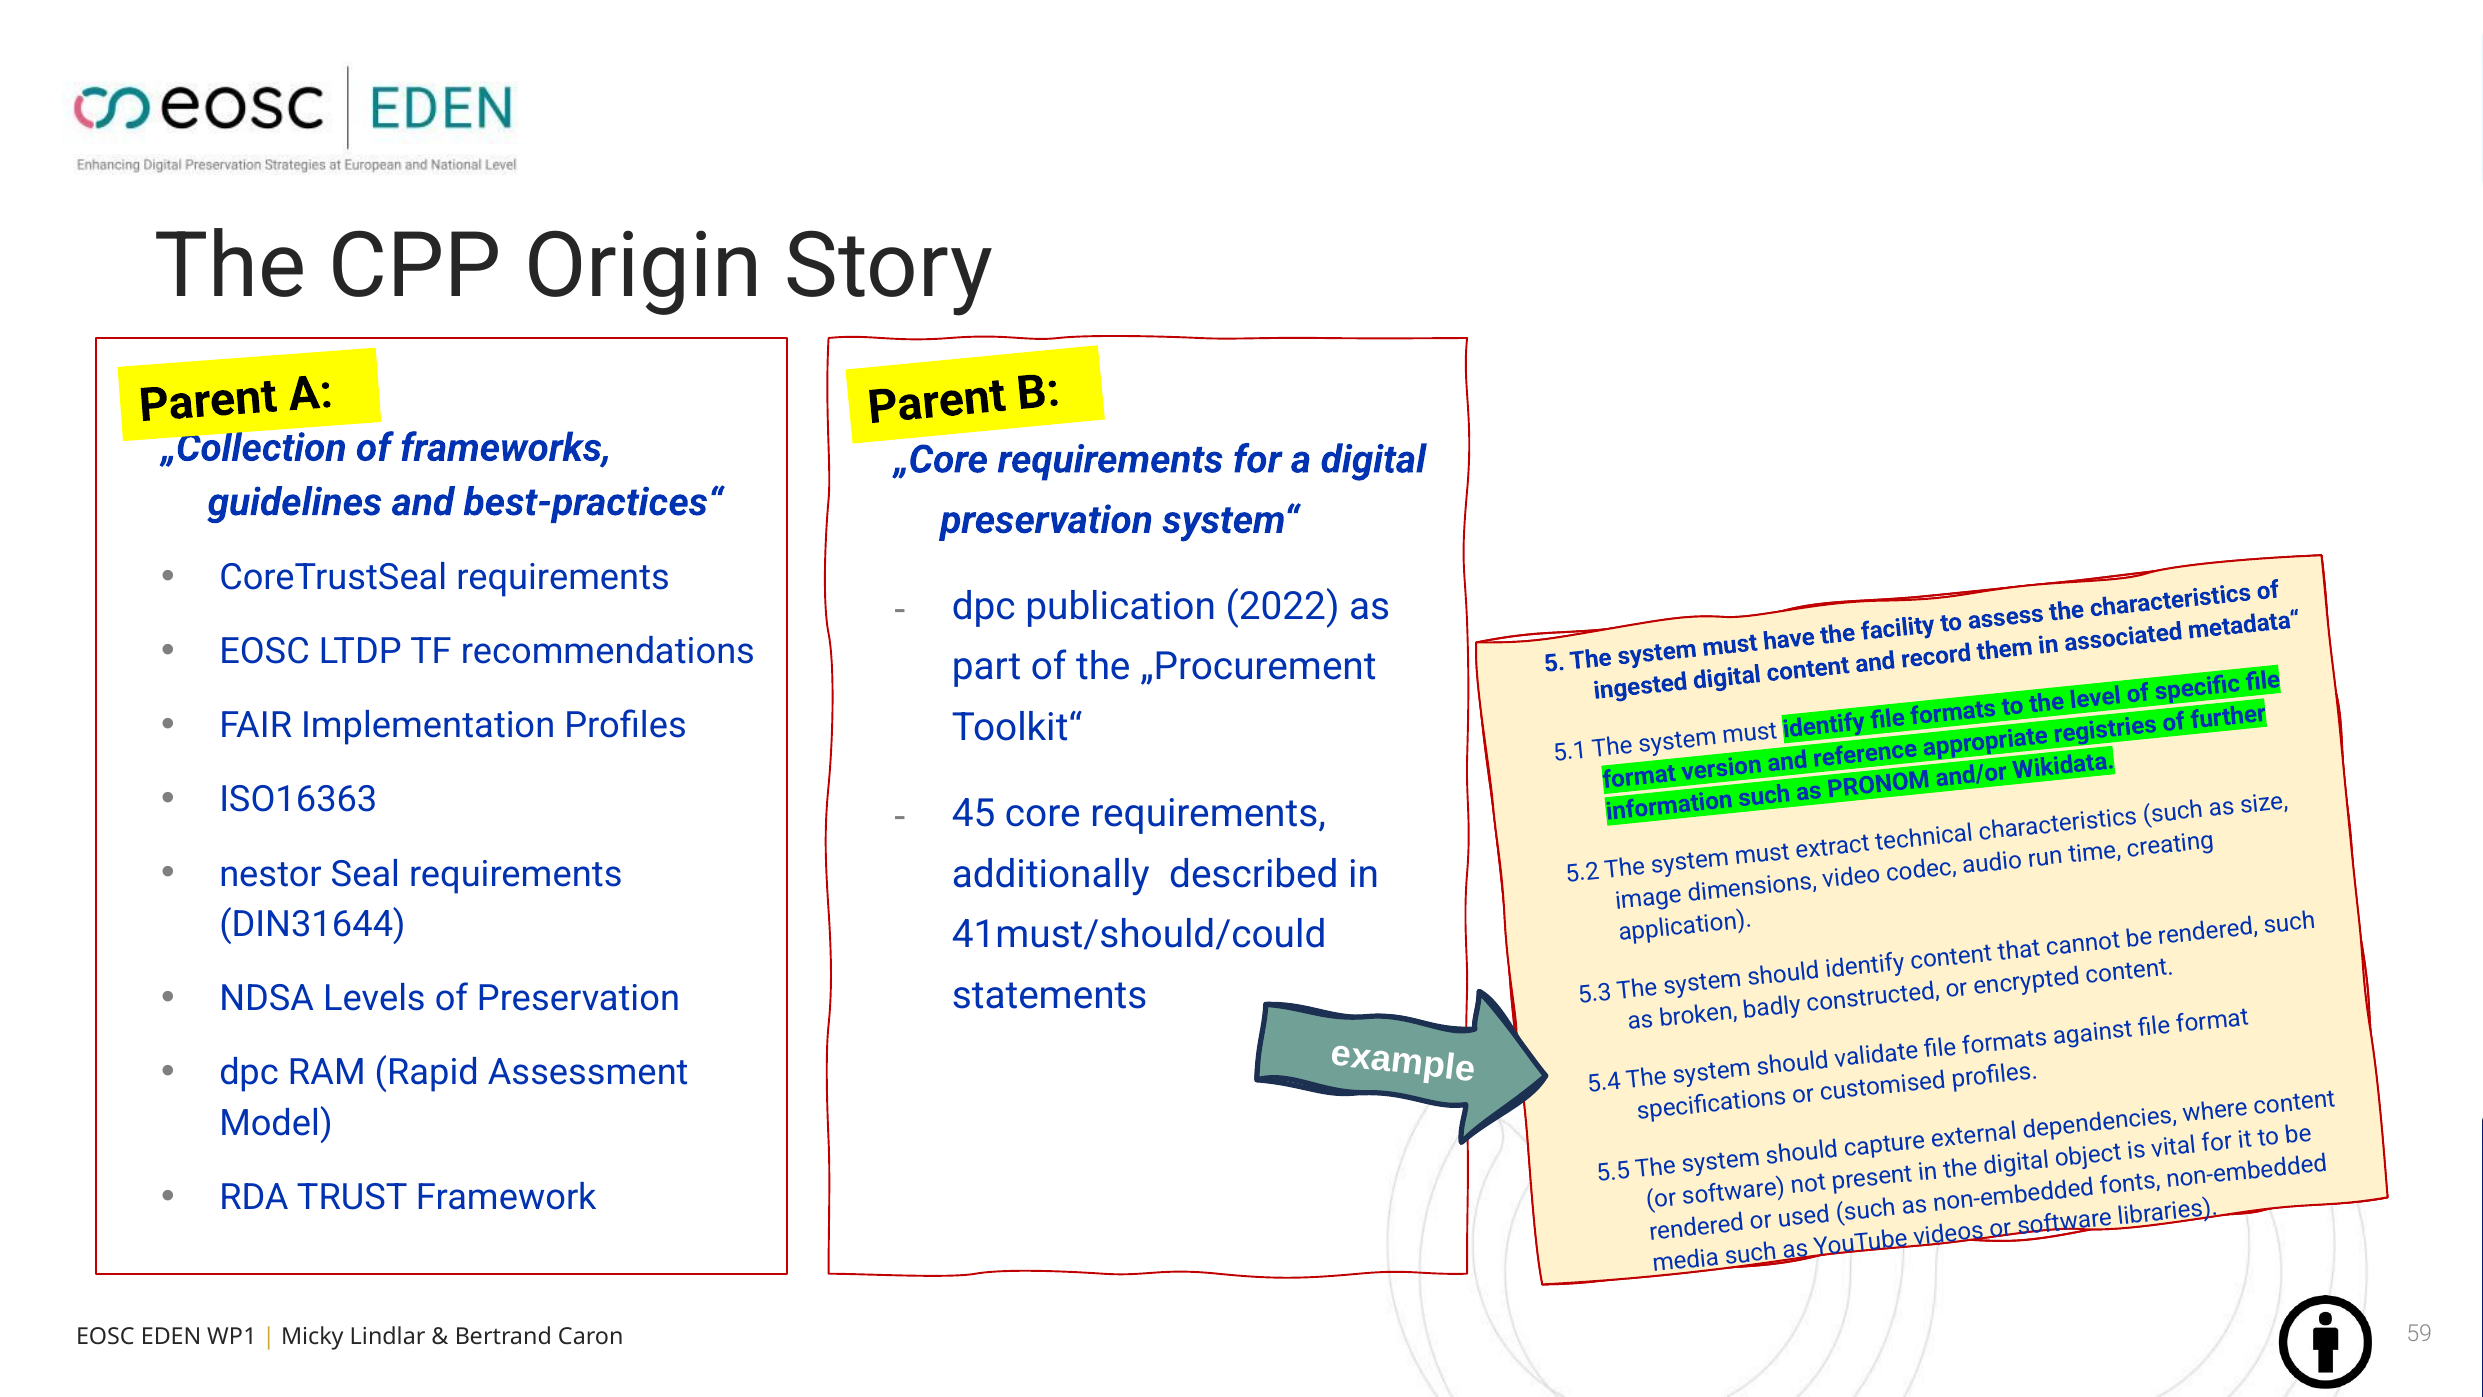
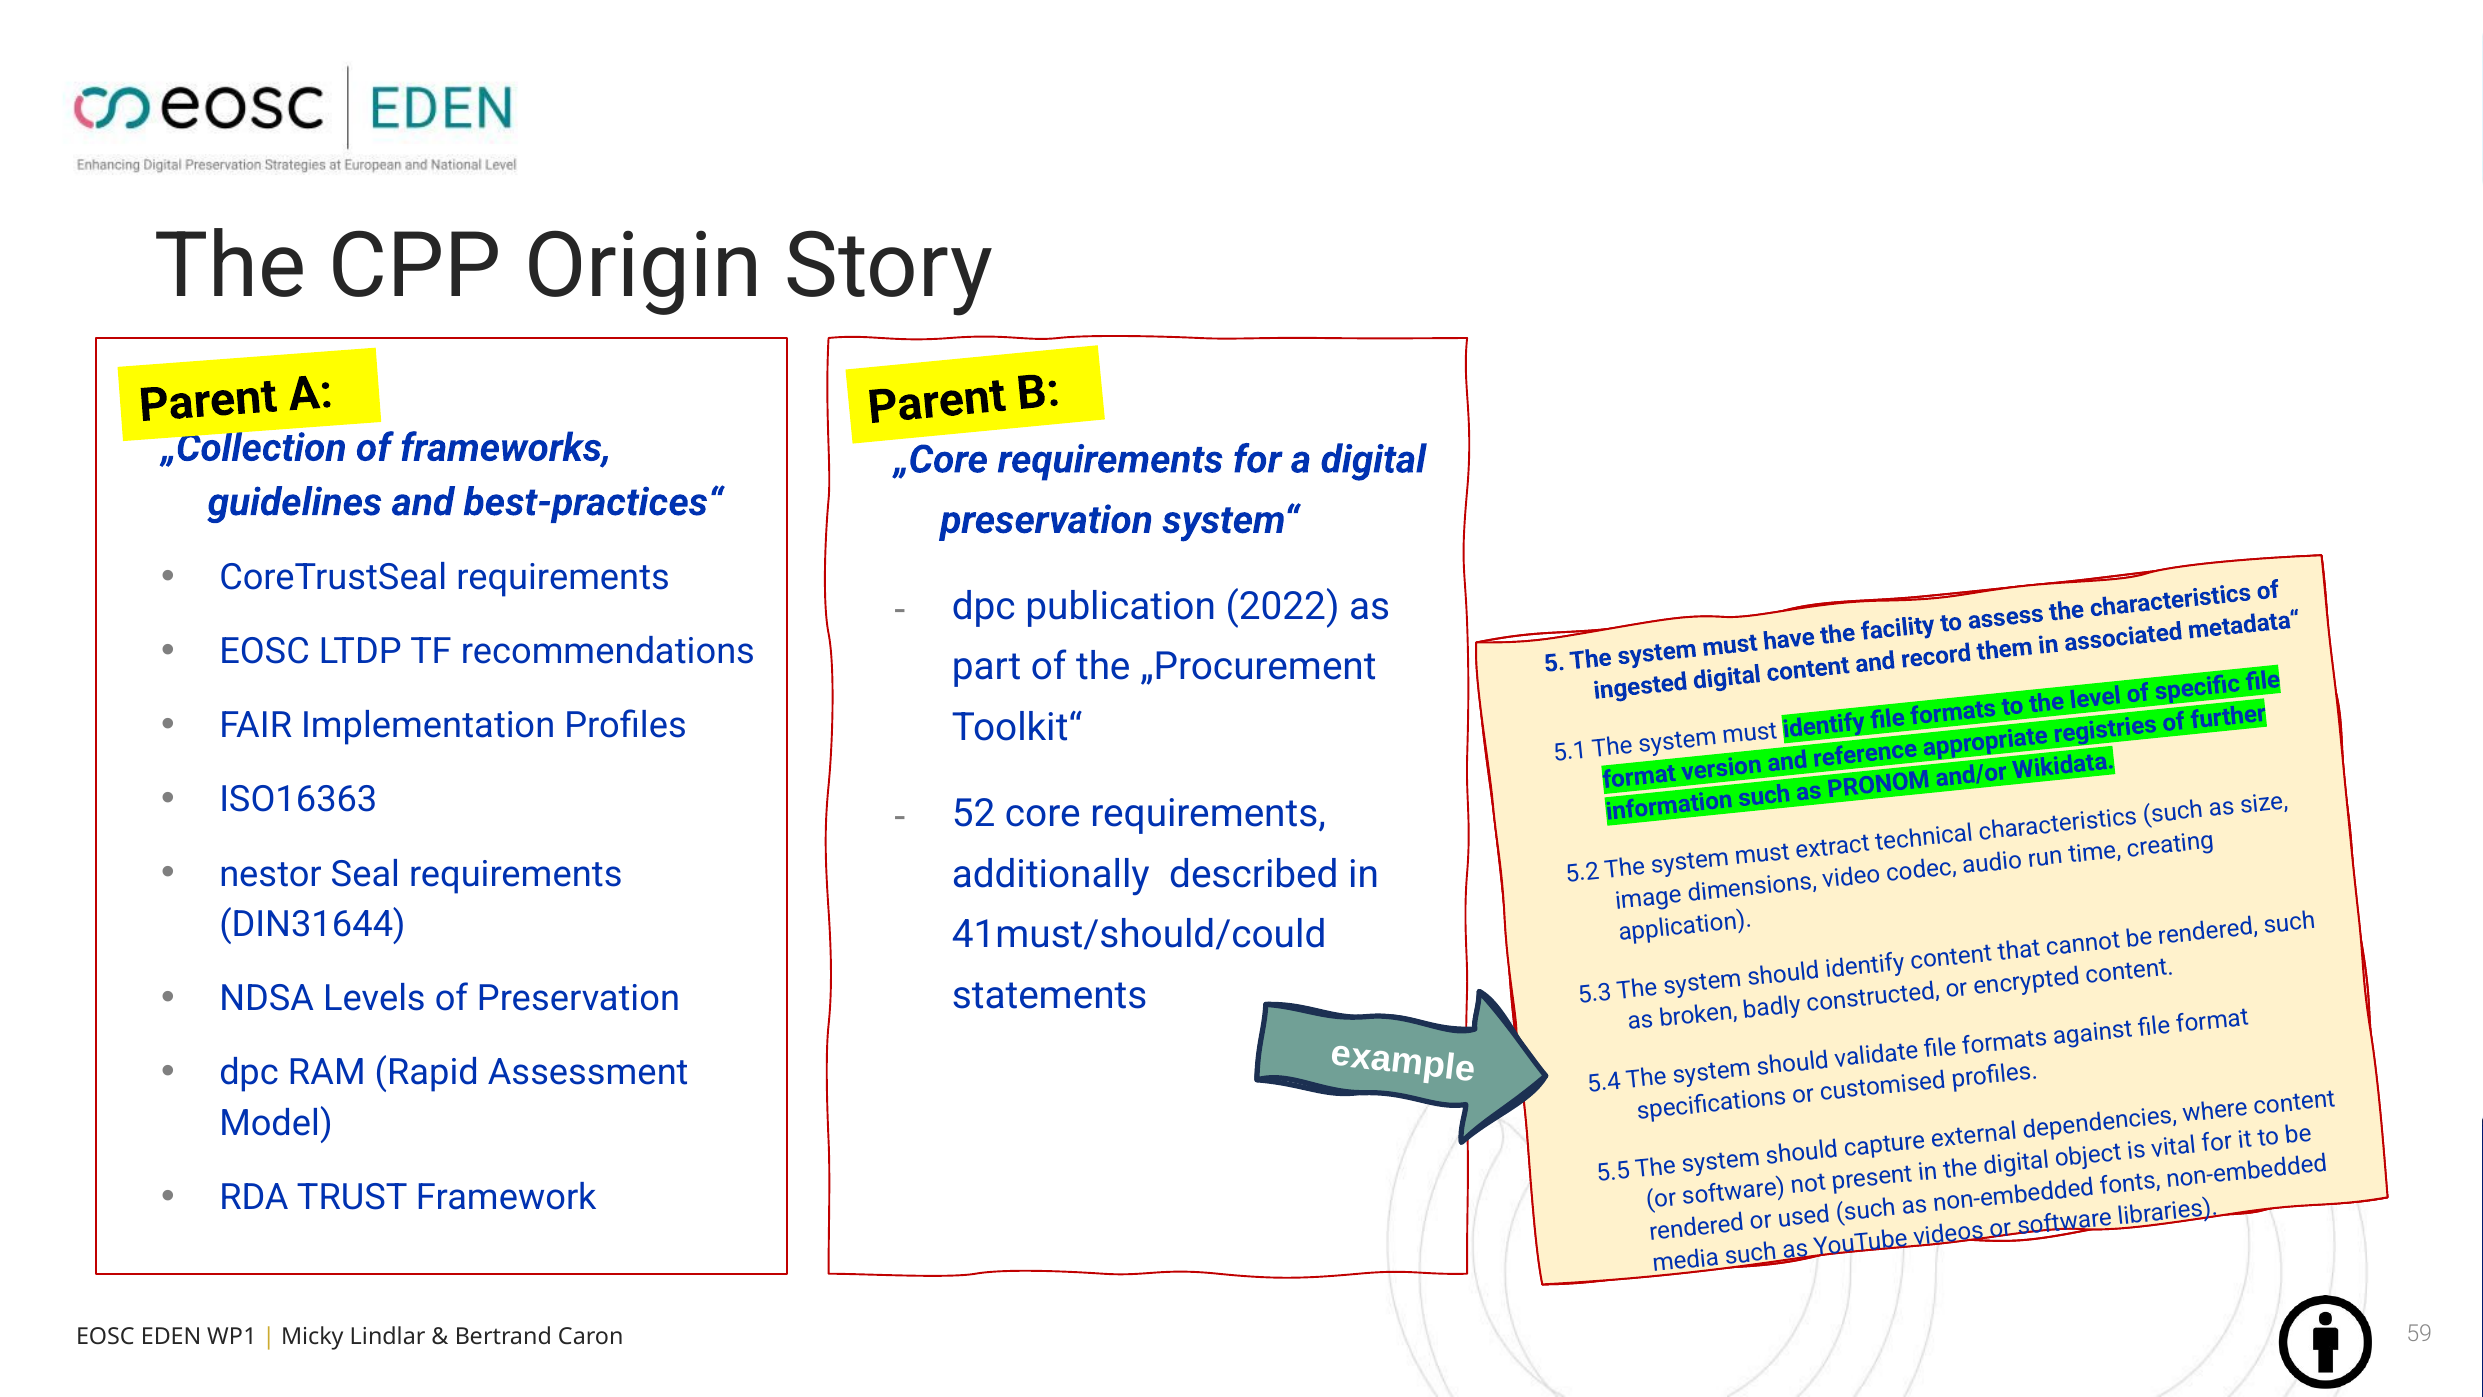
45: 45 -> 52 (974, 814)
